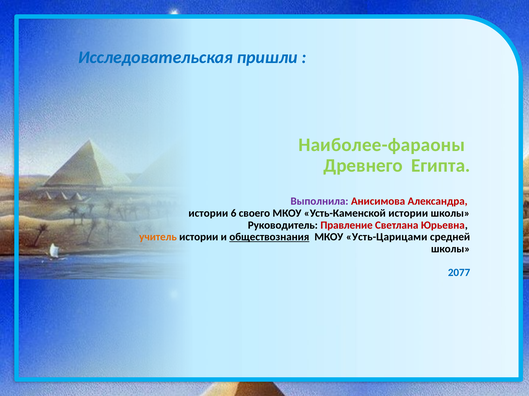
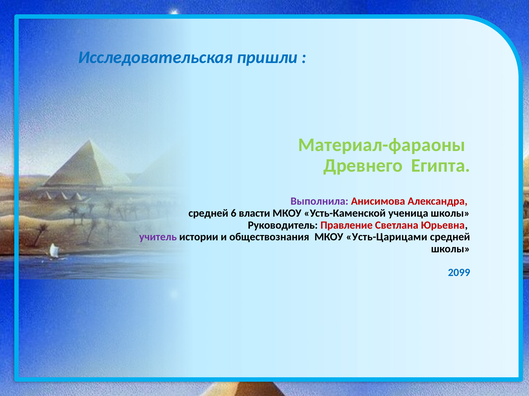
Наиболее-фараоны: Наиболее-фараоны -> Материал-фараоны (382, 145)
истории: истории -> средней (208, 214)
своего: своего -> власти (254, 214)
Усть-Каменской истории: истории -> ученица (408, 214)
учитель colour: orange -> purple (158, 237)
обществознания underline: present -> none (269, 237)
2077: 2077 -> 2099 (459, 273)
